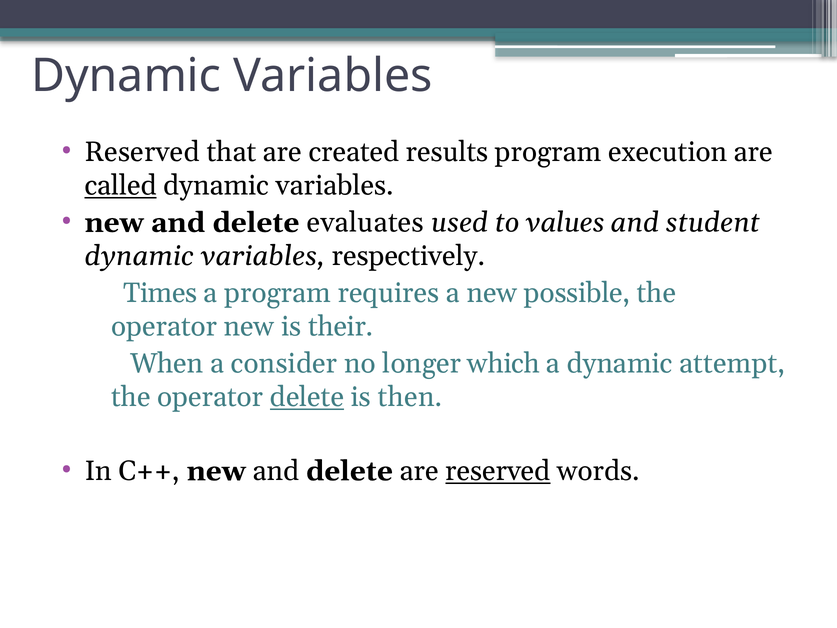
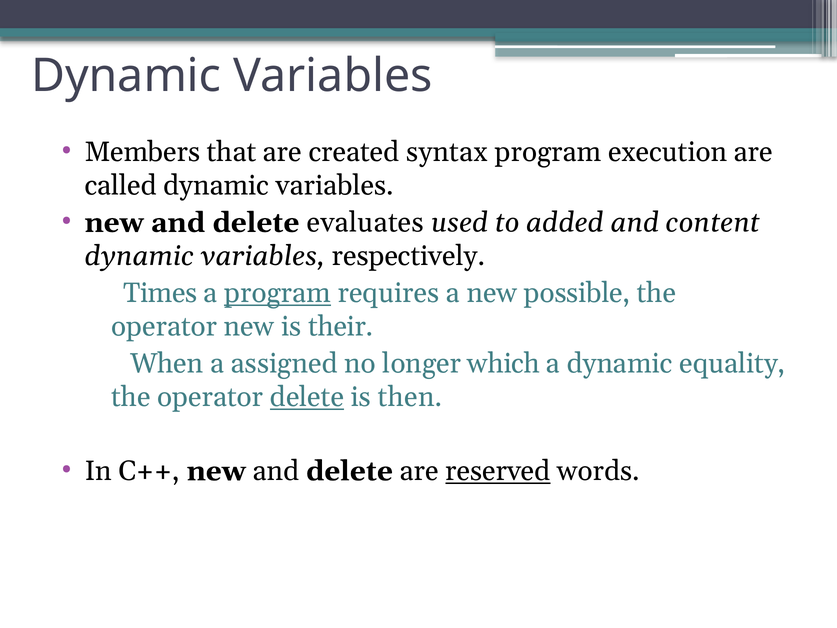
Reserved: Reserved -> Members (142, 152)
results: results -> syntax (447, 152)
called underline: present -> none (121, 186)
values: values -> added (565, 223)
student: student -> content (713, 223)
program underline: none -> present (278, 293)
consider: consider -> assigned (284, 363)
attempt: attempt -> equality (732, 363)
